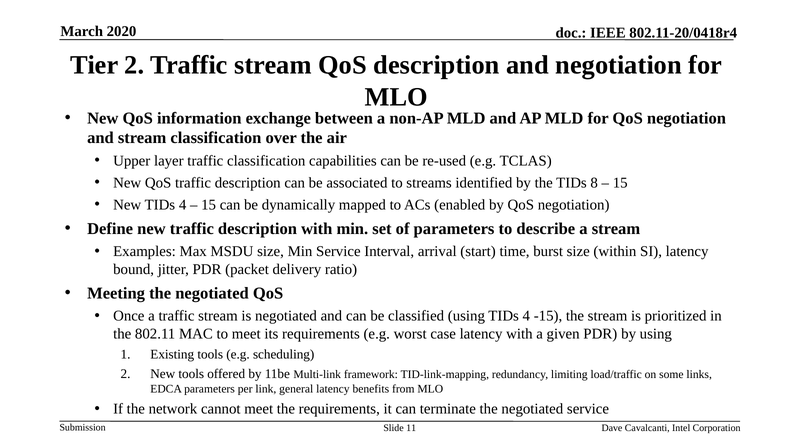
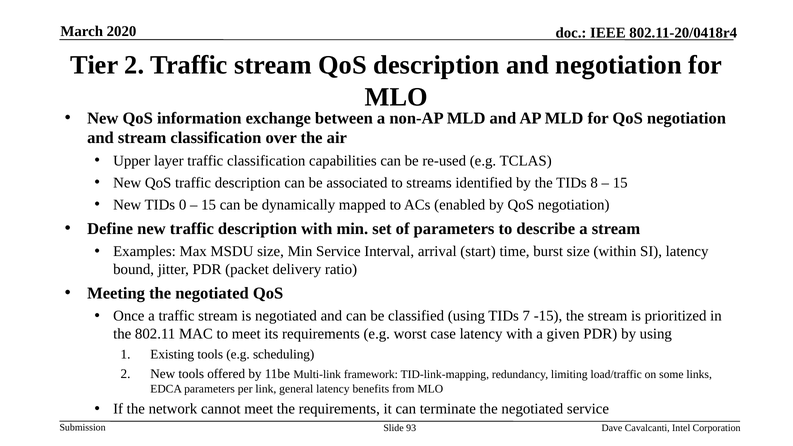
New TIDs 4: 4 -> 0 (183, 205)
using TIDs 4: 4 -> 7 (526, 316)
11: 11 -> 93 (411, 428)
